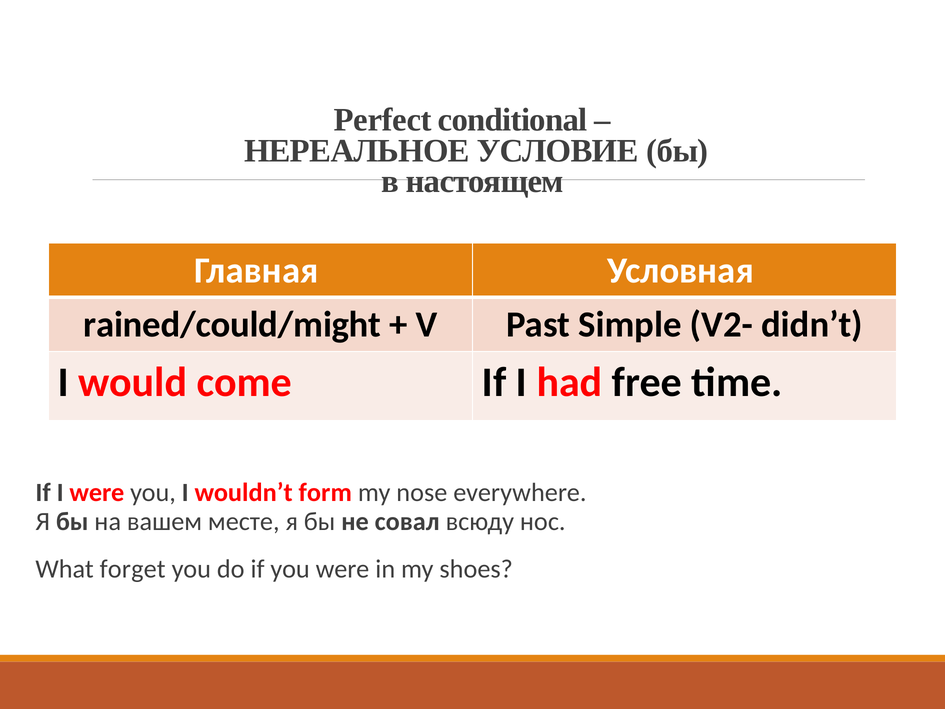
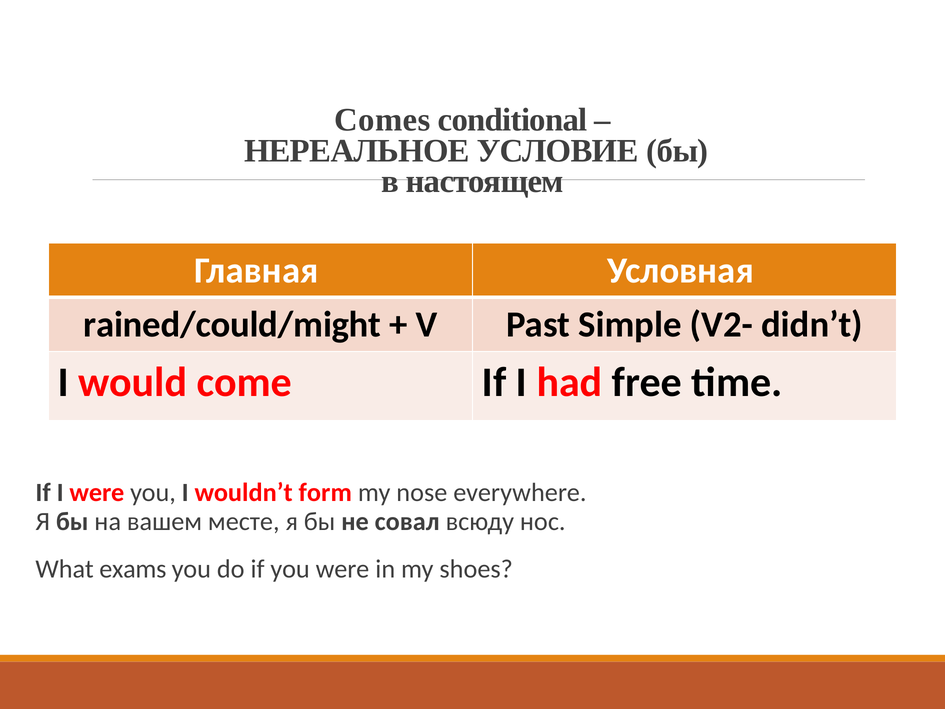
Perfect: Perfect -> Comes (382, 120)
forget: forget -> exams (133, 569)
